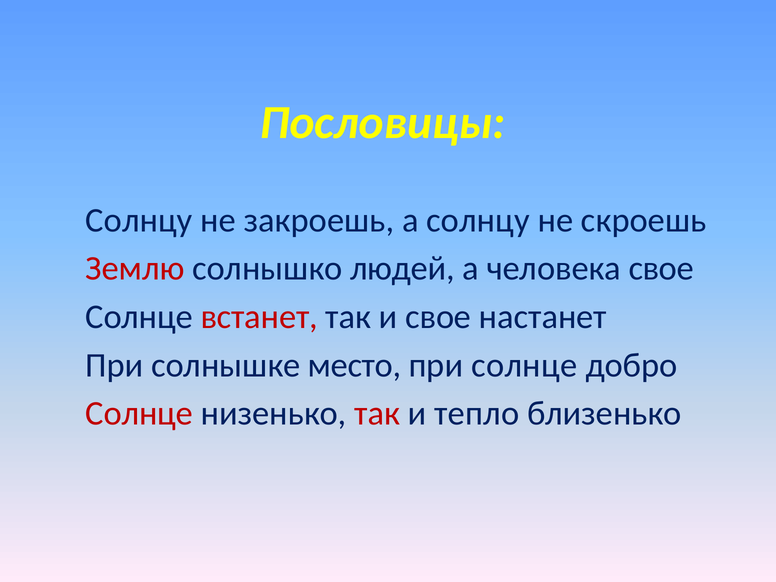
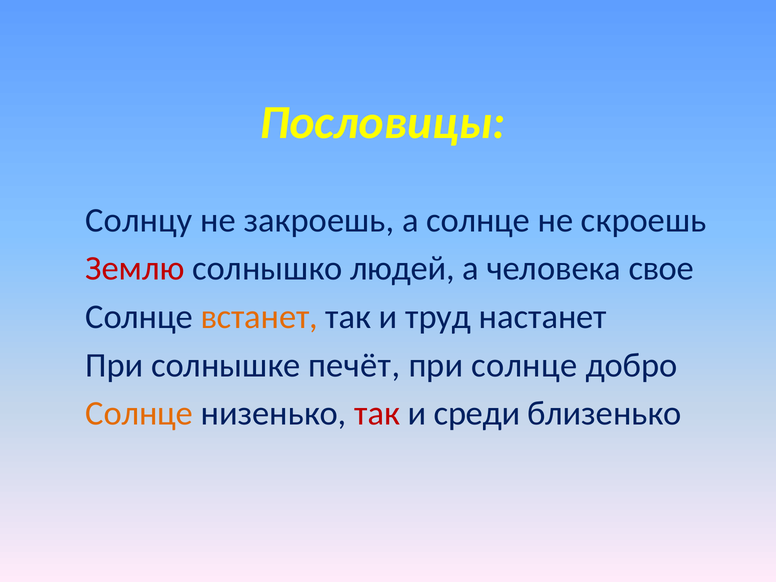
а солнцу: солнцу -> солнце (478, 220)
встанет colour: red -> orange (259, 317)
и свое: свое -> труд (438, 317)
место: место -> печёт (354, 365)
Солнце colour: red -> orange (139, 413)
тепло: тепло -> среди (477, 413)
